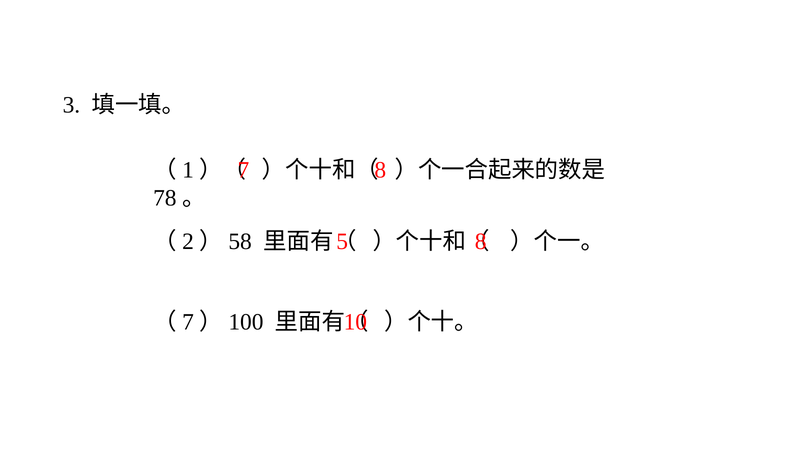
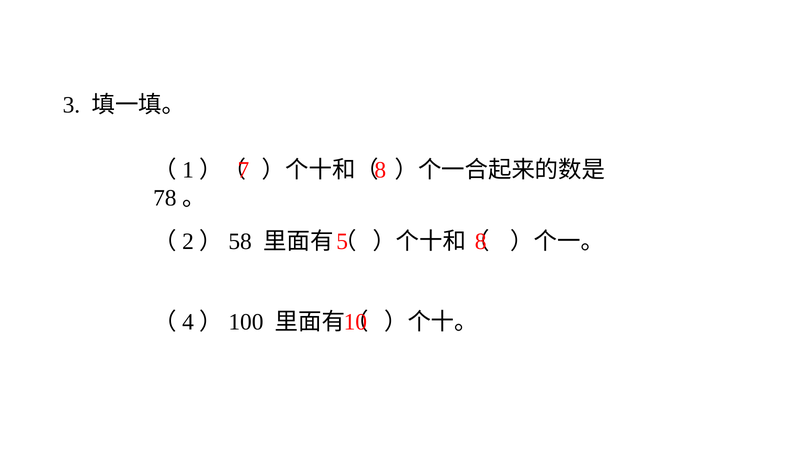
7: 7 -> 4 (188, 322)
